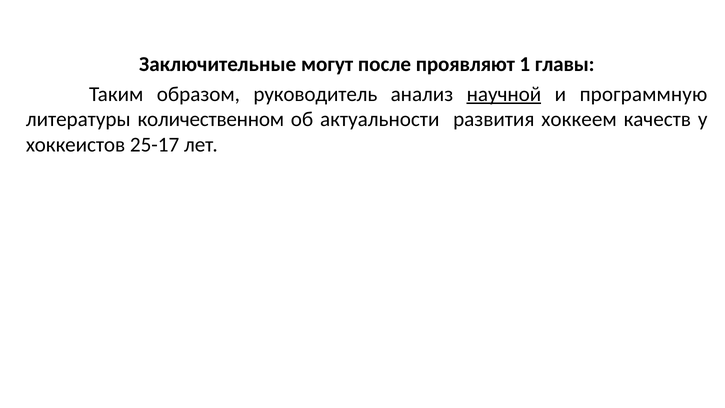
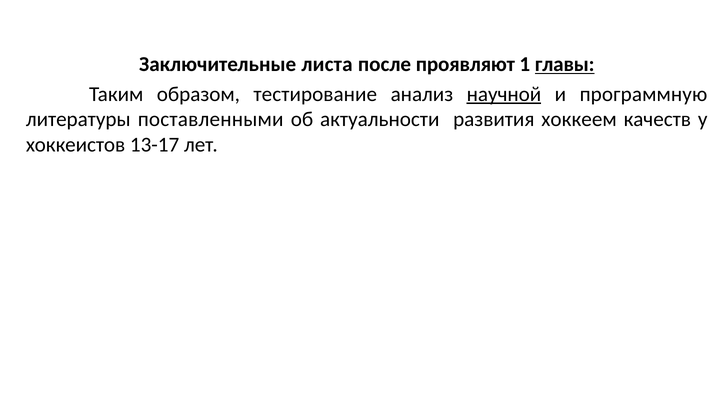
могут: могут -> листа (327, 64)
главы underline: none -> present (565, 64)
руководитель: руководитель -> тестирование (315, 94)
количественном: количественном -> поставленными (211, 119)
25-17: 25-17 -> 13-17 (155, 145)
